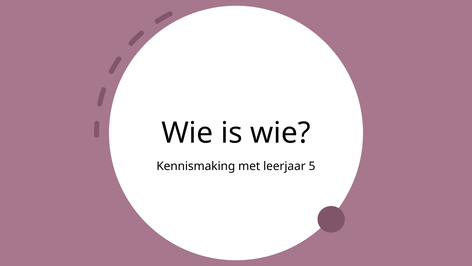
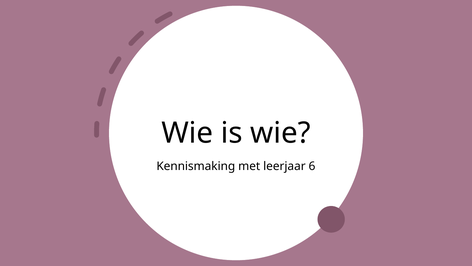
5: 5 -> 6 (312, 166)
